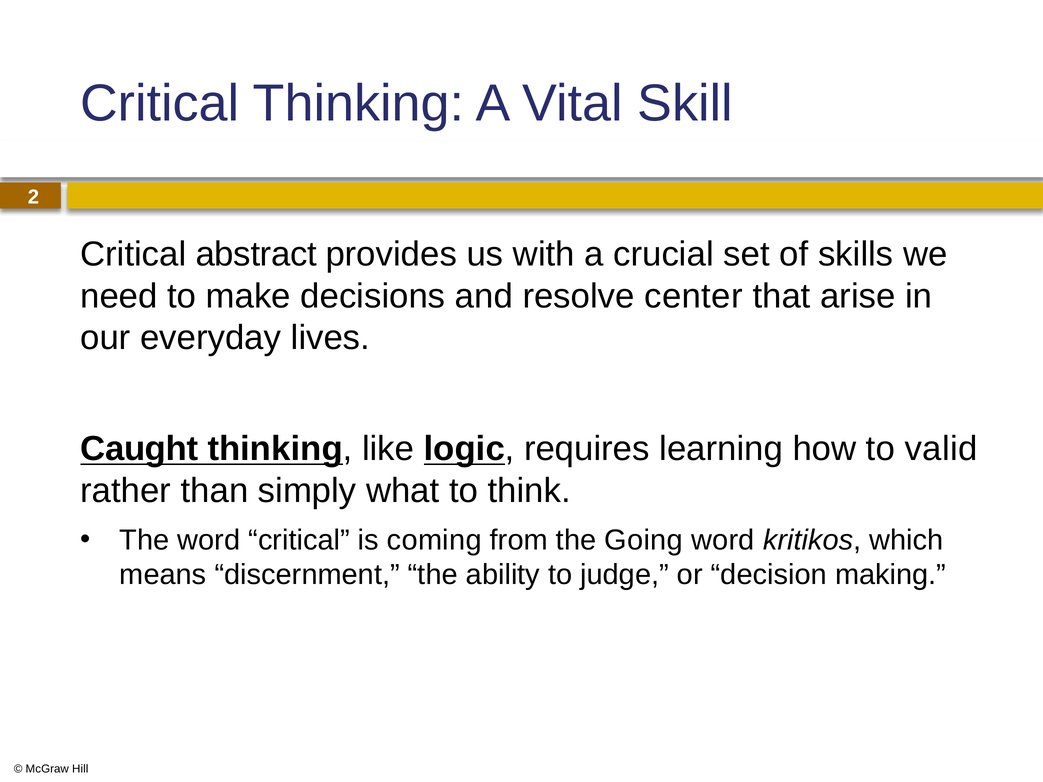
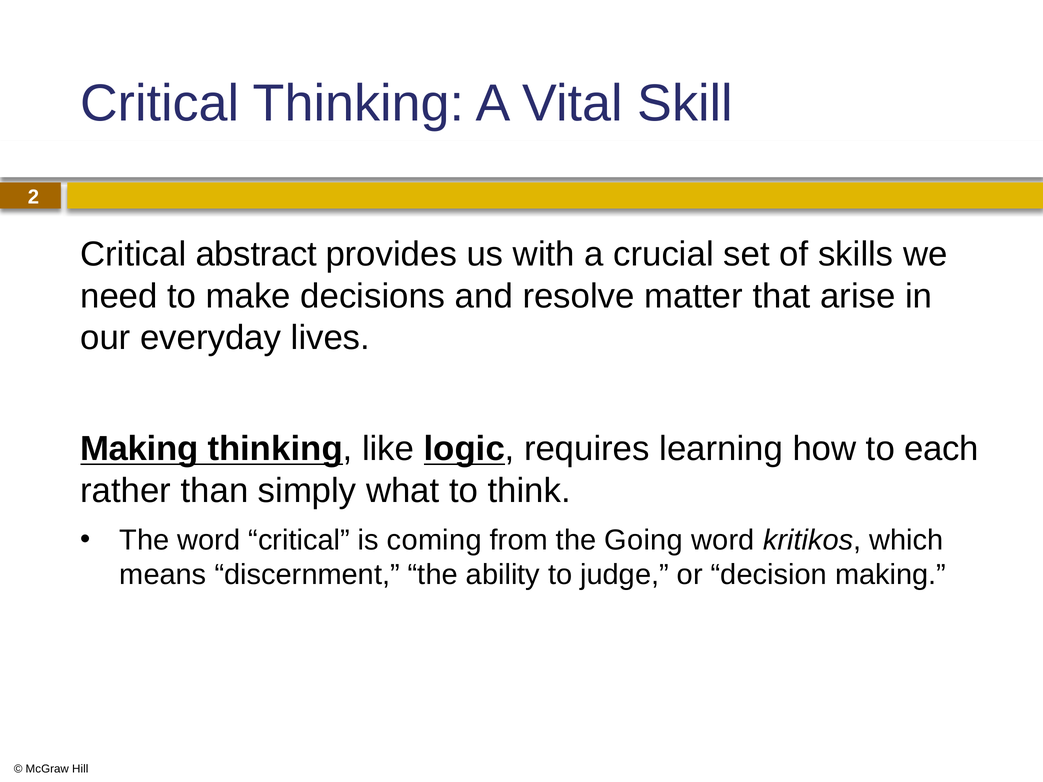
center: center -> matter (694, 296)
Caught: Caught -> Making (139, 449)
valid: valid -> each (942, 449)
